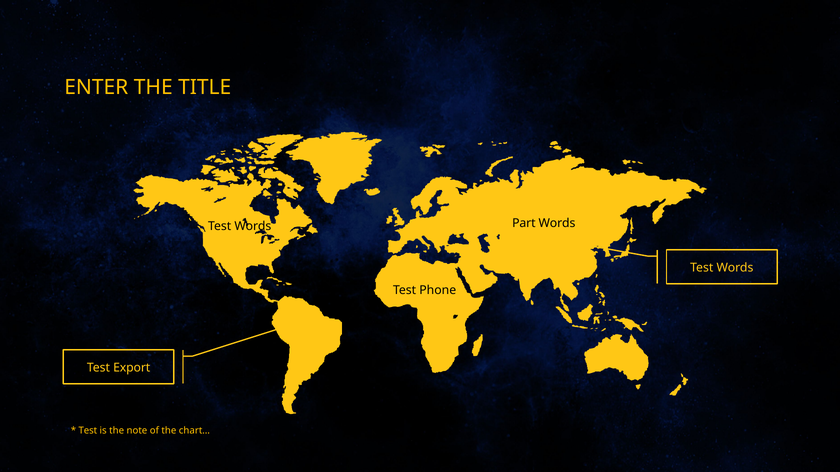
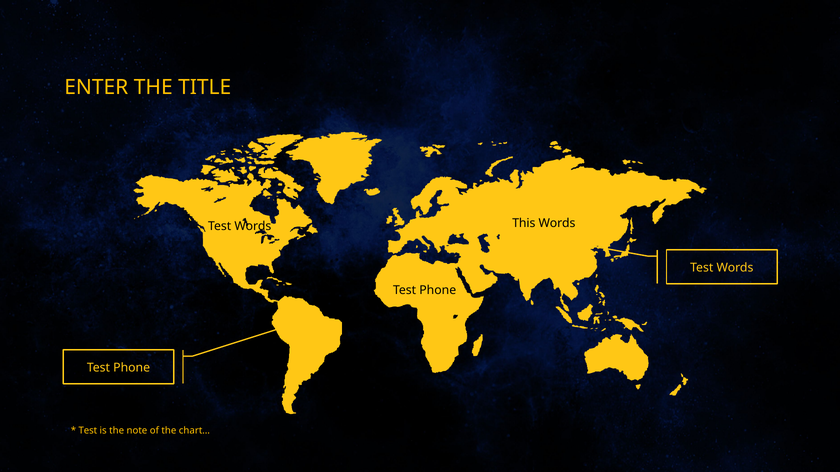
Part: Part -> This (524, 223)
Export: Export -> Phone (132, 368)
